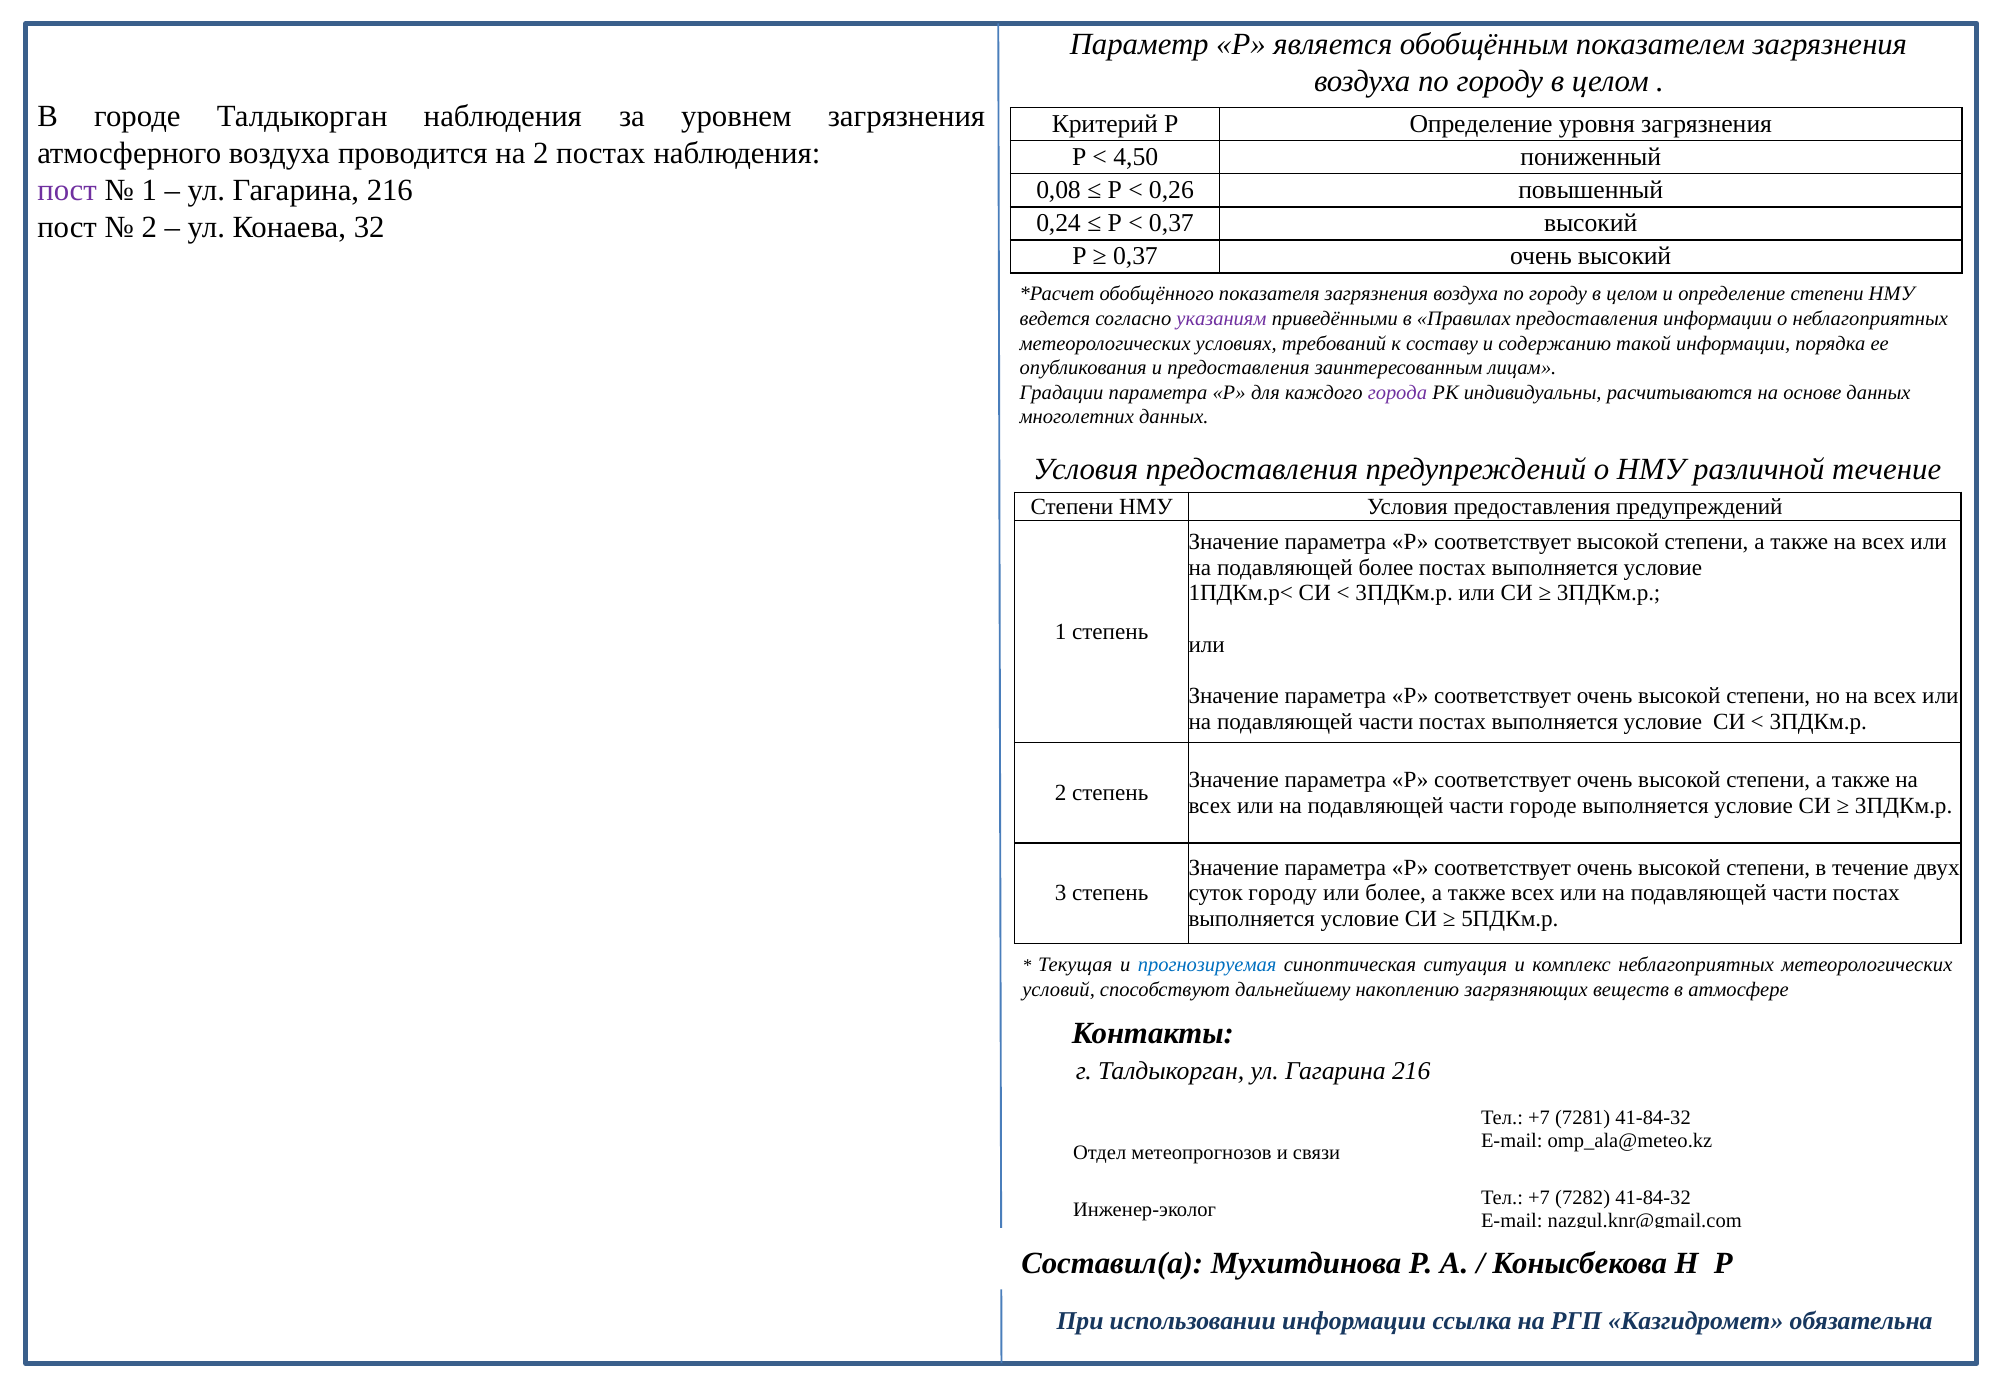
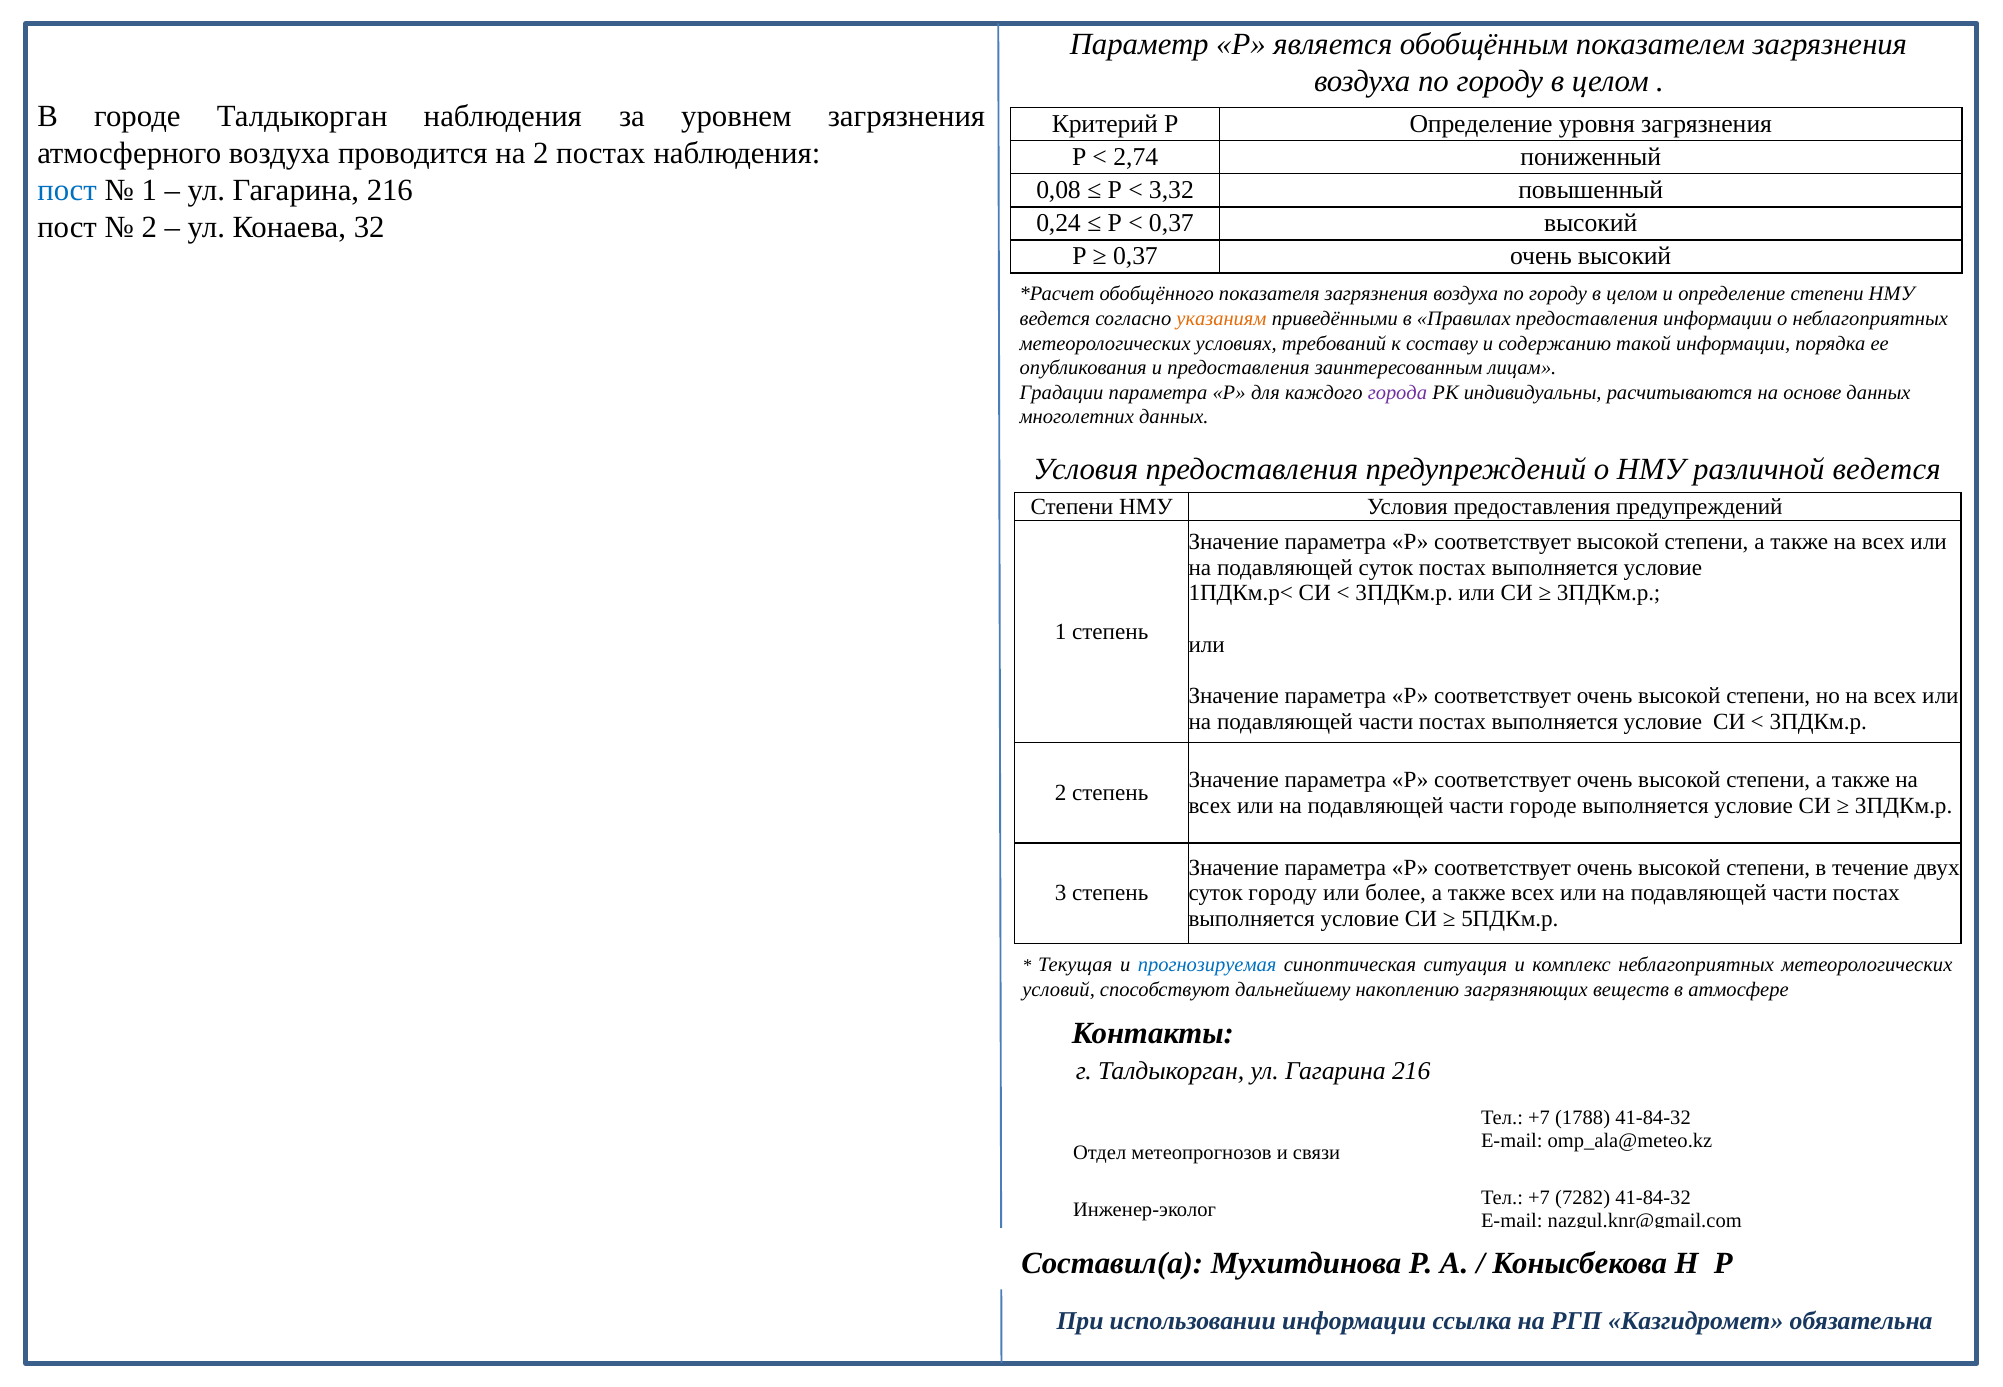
4,50: 4,50 -> 2,74 (1136, 157)
пост colour: purple -> blue (67, 190)
0,26: 0,26 -> 3,32 (1171, 190)
указаниям colour: purple -> orange (1222, 319)
различной течение: течение -> ведется (1887, 469)
подавляющей более: более -> суток (1386, 567)
7281: 7281 -> 1788 (1583, 1118)
